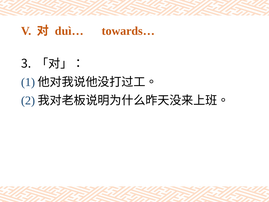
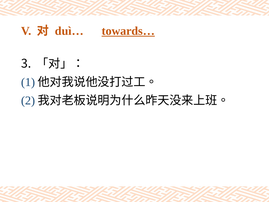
towards… underline: none -> present (128, 31)
